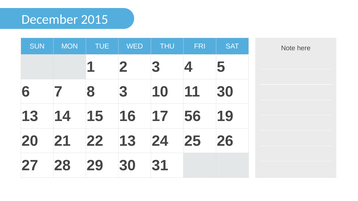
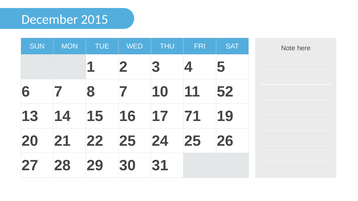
8 3: 3 -> 7 (123, 92)
11 30: 30 -> 52 (225, 92)
56: 56 -> 71 (193, 116)
22 13: 13 -> 25 (127, 141)
